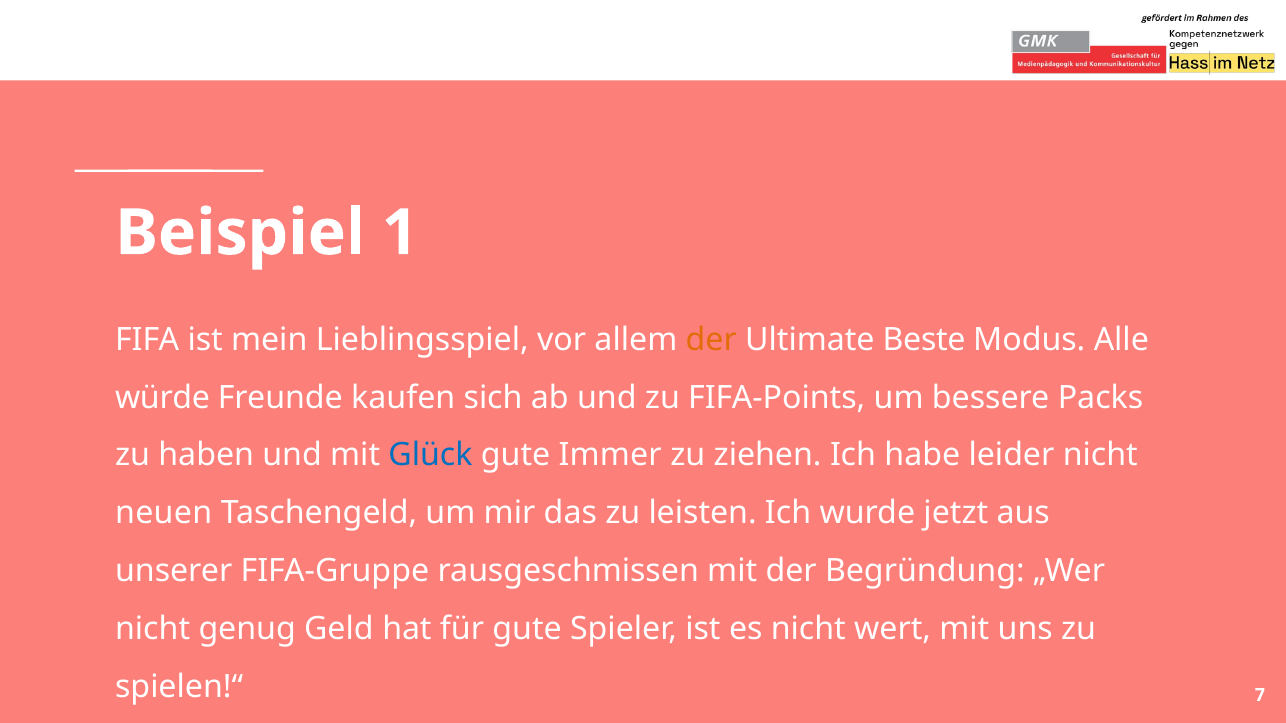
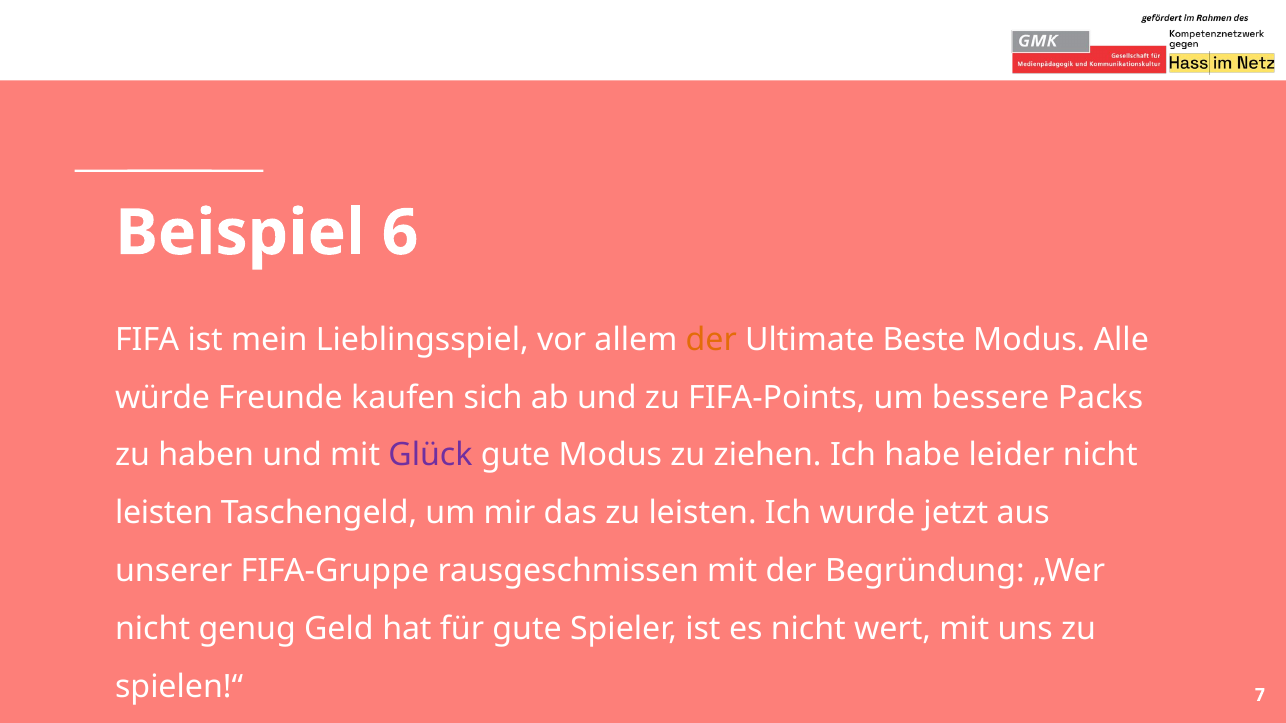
1: 1 -> 6 (400, 233)
Glück colour: blue -> purple (431, 456)
gute Immer: Immer -> Modus (610, 456)
neuen: neuen -> leisten (164, 514)
